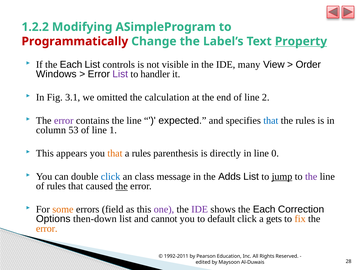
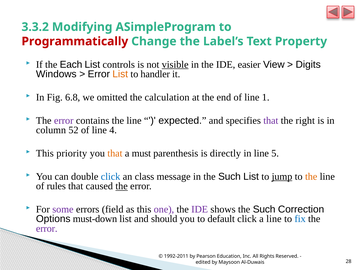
1.2.2: 1.2.2 -> 3.3.2 (35, 27)
Property underline: present -> none (301, 41)
visible underline: none -> present (175, 64)
many: many -> easier (249, 64)
Order: Order -> Digits (308, 64)
List colour: purple -> orange (120, 74)
3.1: 3.1 -> 6.8 (73, 97)
2: 2 -> 1 (266, 97)
that colour: blue -> purple (271, 121)
the rules: rules -> right (305, 121)
53: 53 -> 52 (73, 130)
1: 1 -> 4 (113, 130)
appears: appears -> priority (72, 153)
a rules: rules -> must (141, 153)
0: 0 -> 5 (275, 153)
in the Adds: Adds -> Such (229, 177)
the colour: purple -> orange (311, 177)
some colour: orange -> purple (63, 209)
shows the Each: Each -> Such (264, 209)
then-down: then-down -> must-down (95, 219)
cannot: cannot -> should (164, 219)
a gets: gets -> line (274, 219)
fix colour: orange -> blue (300, 219)
error colour: orange -> purple (47, 229)
